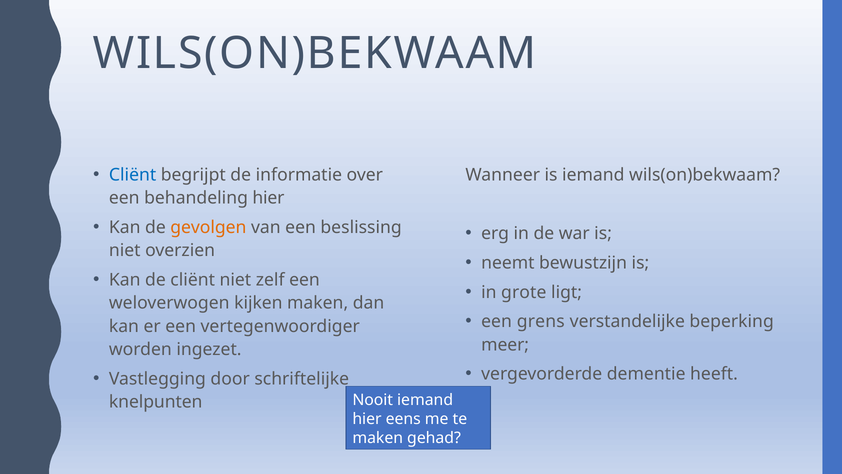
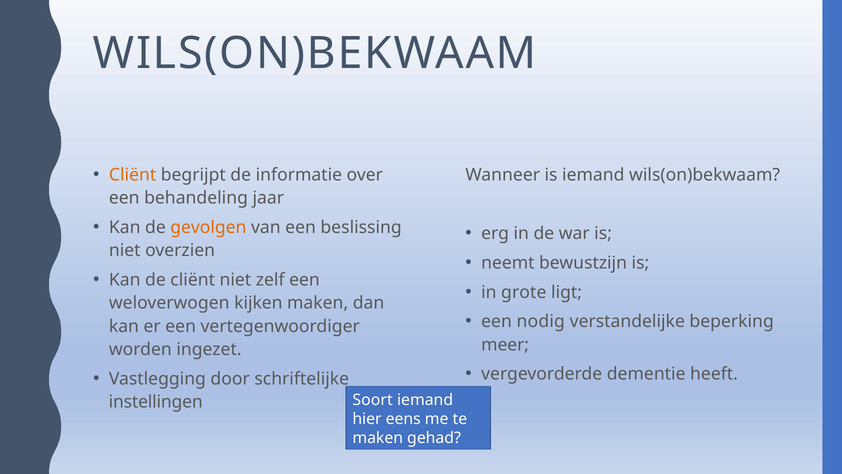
Cliënt colour: blue -> orange (133, 175)
behandeling hier: hier -> jaar (268, 198)
grens: grens -> nodig (541, 321)
Nooit: Nooit -> Soort (373, 400)
knelpunten: knelpunten -> instellingen (156, 402)
